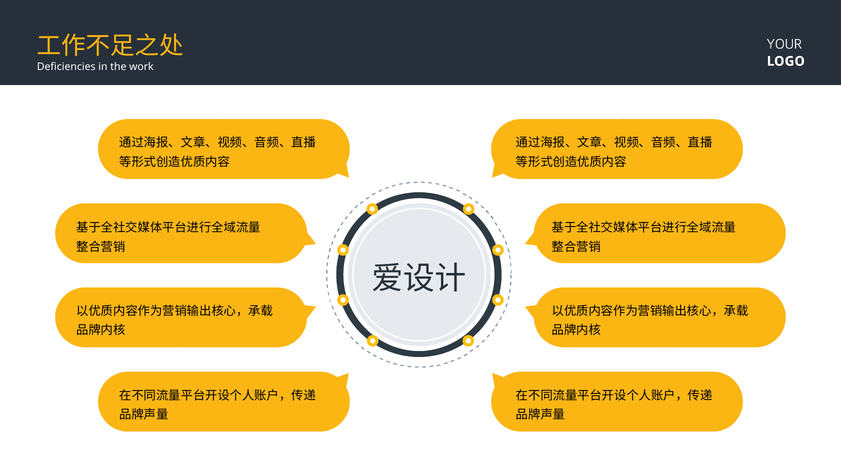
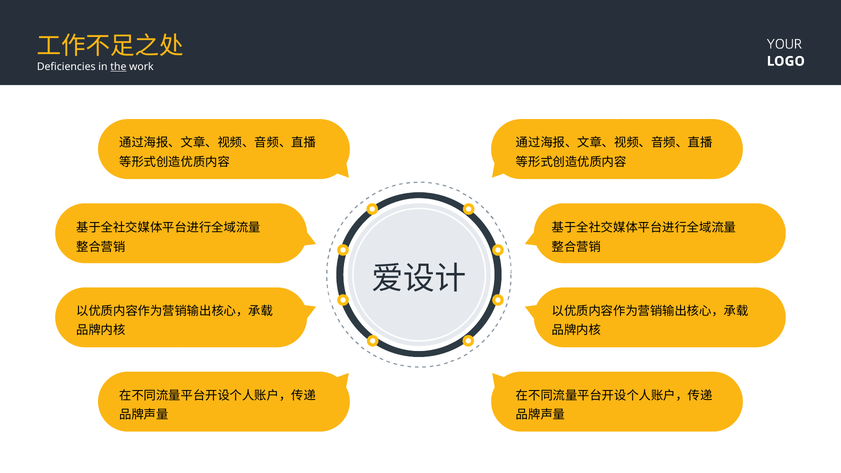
the underline: none -> present (118, 67)
